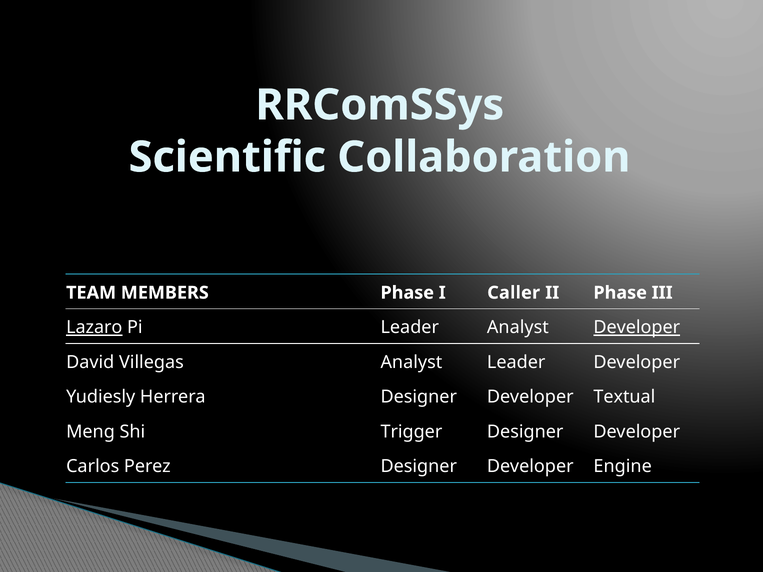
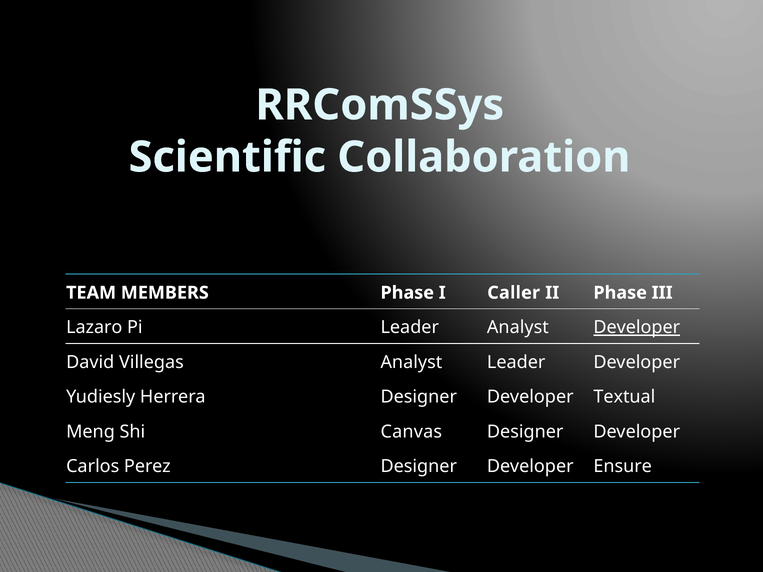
Lazaro underline: present -> none (94, 328)
Trigger: Trigger -> Canvas (411, 432)
Engine: Engine -> Ensure (623, 467)
